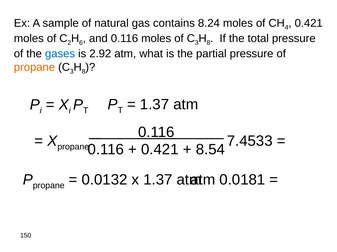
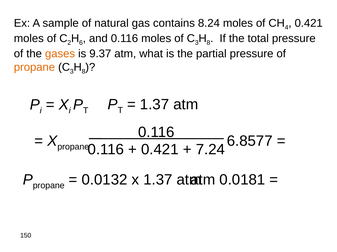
gases colour: blue -> orange (60, 54)
2.92: 2.92 -> 9.37 (100, 54)
7.4533: 7.4533 -> 6.8577 (250, 141)
8.54: 8.54 -> 7.24 (210, 150)
